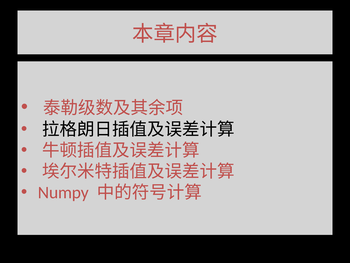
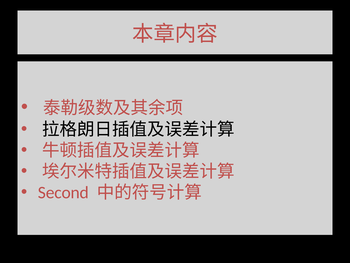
Numpy: Numpy -> Second (63, 192)
